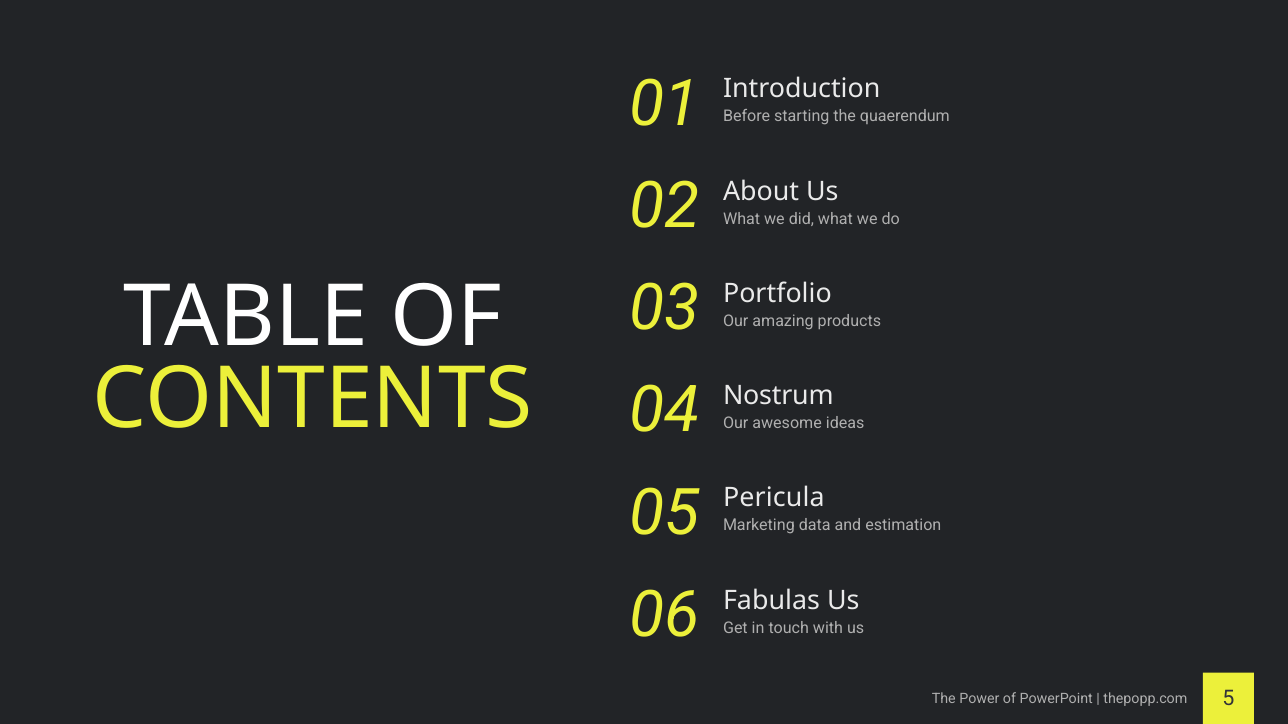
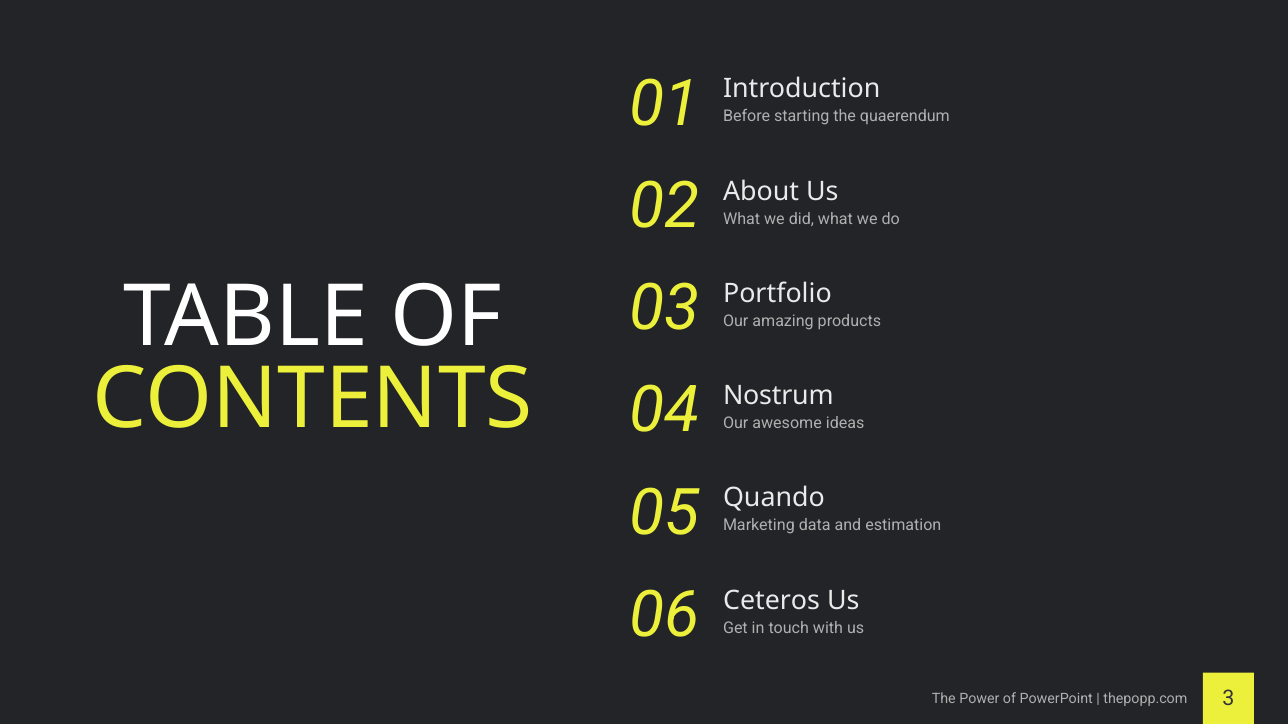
Pericula: Pericula -> Quando (774, 498)
Fabulas: Fabulas -> Ceteros (772, 601)
5: 5 -> 3 (1228, 699)
